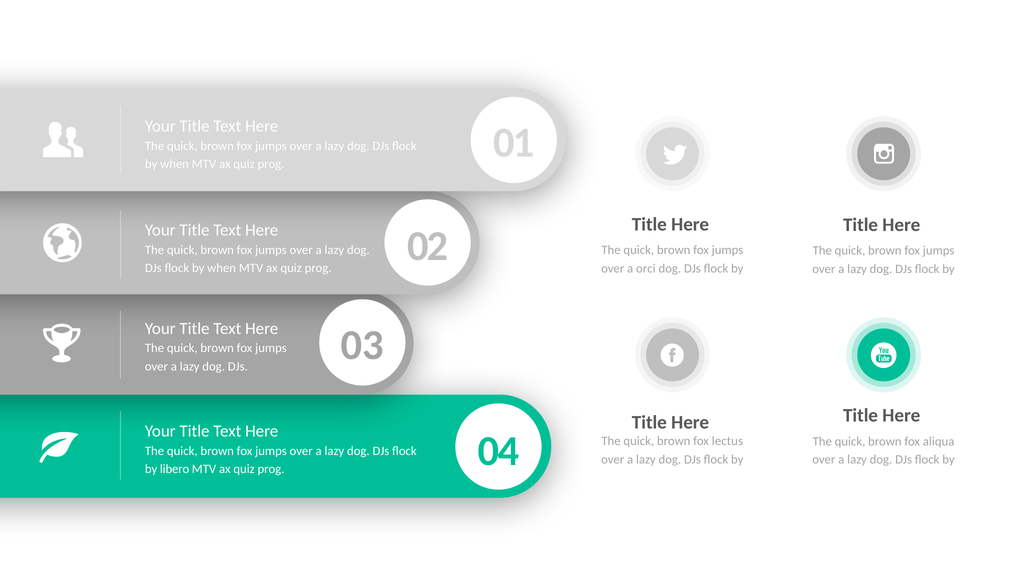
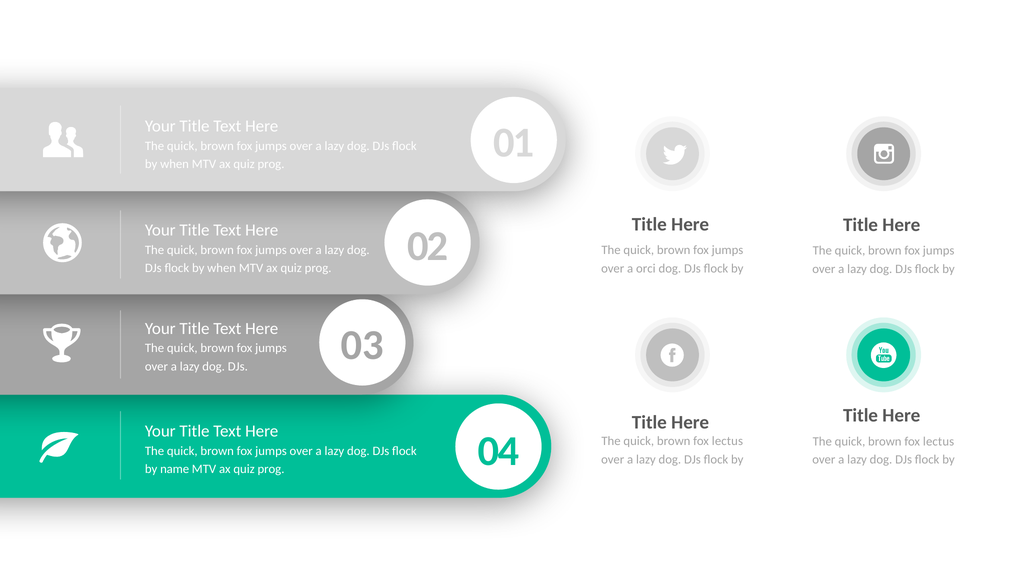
aliqua: aliqua -> lectus (939, 441)
libero: libero -> name (175, 469)
